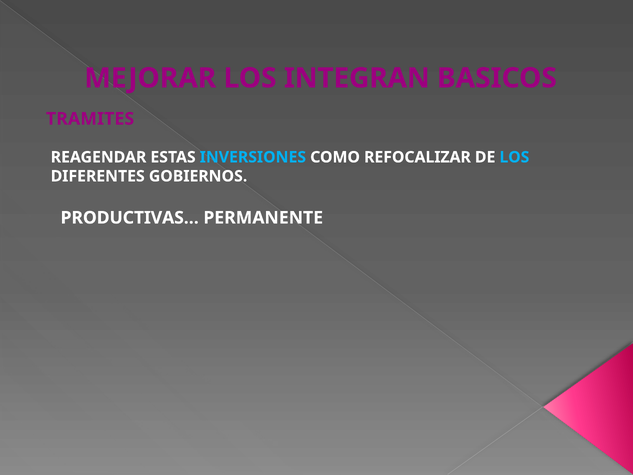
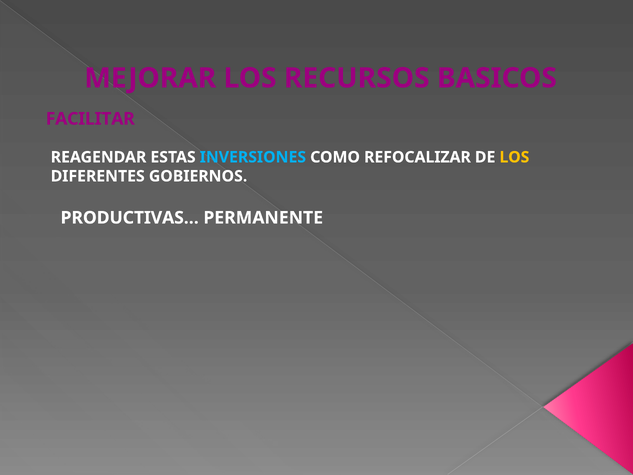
INTEGRAN: INTEGRAN -> RECURSOS (357, 78)
TRAMITES: TRAMITES -> FACILITAR (90, 119)
LOS colour: light blue -> yellow (514, 157)
